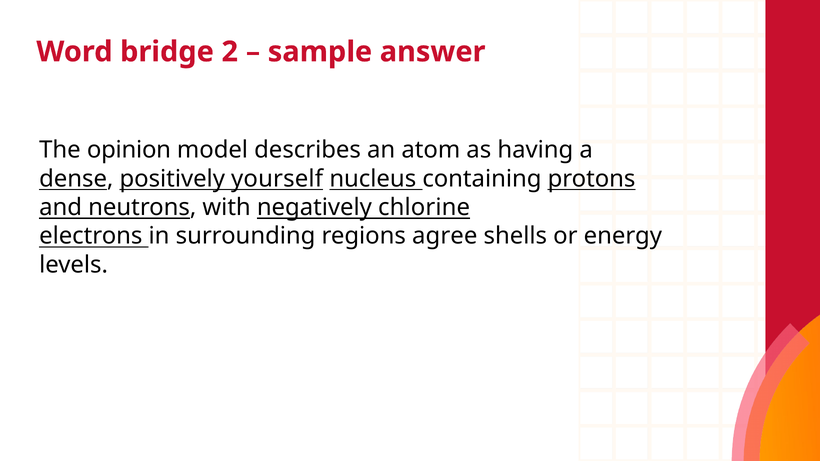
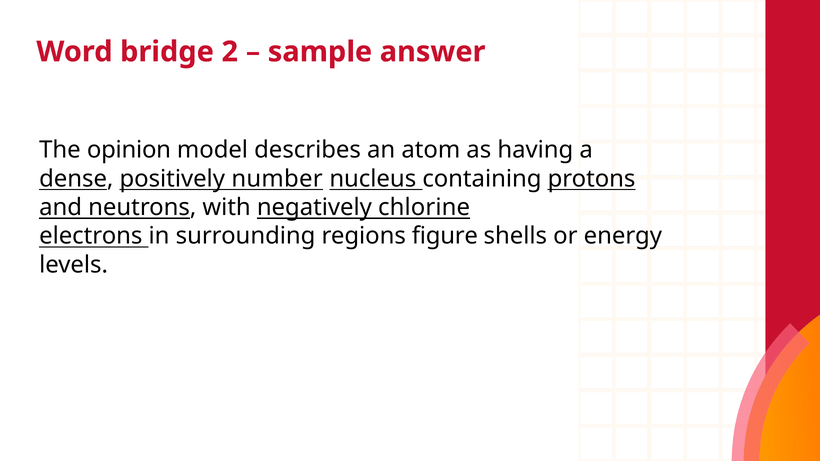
yourself: yourself -> number (277, 179)
agree: agree -> figure (445, 236)
